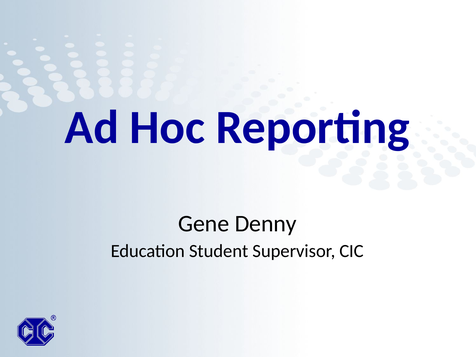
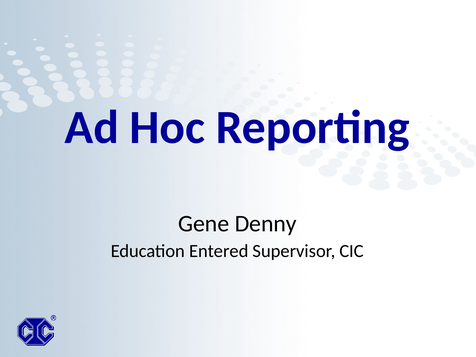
Student: Student -> Entered (219, 251)
